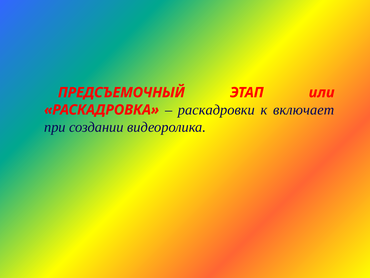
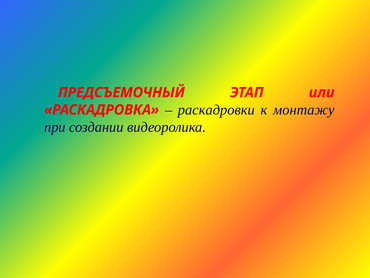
включает: включает -> монтажу (304, 110)
